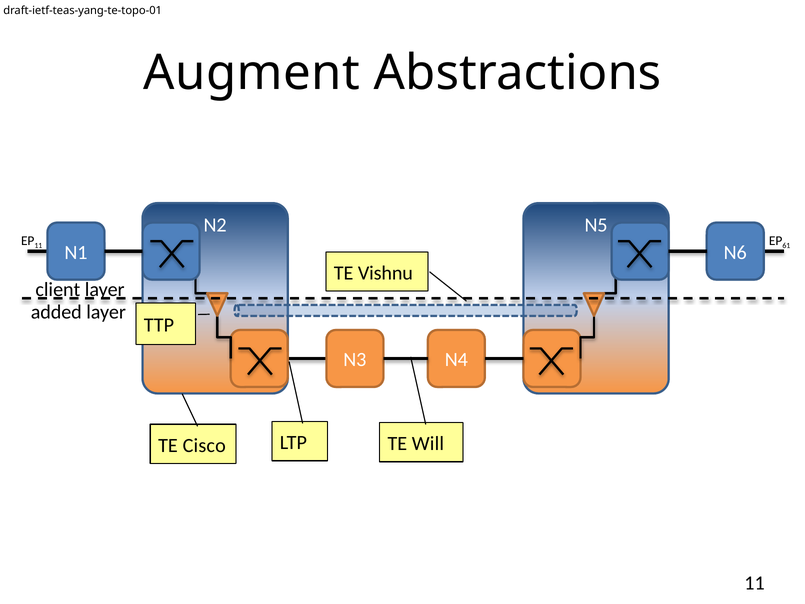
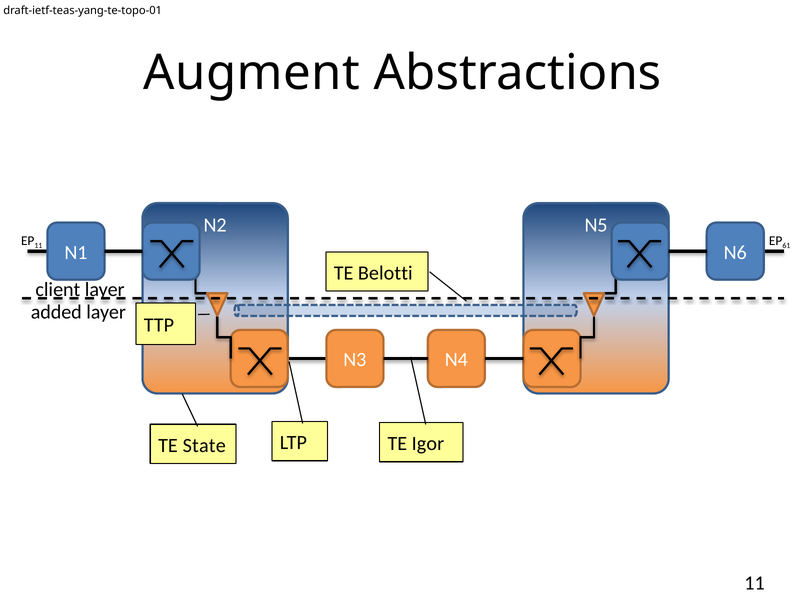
Vishnu: Vishnu -> Belotti (385, 273)
Will: Will -> Igor (428, 443)
Cisco: Cisco -> State (204, 445)
